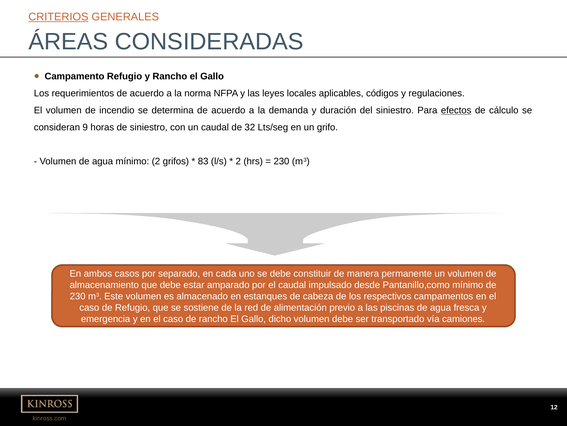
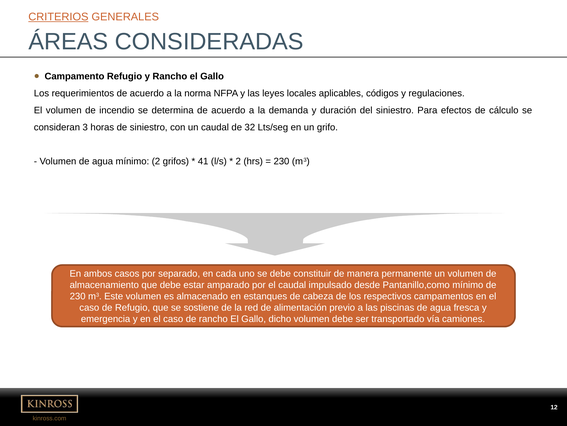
efectos underline: present -> none (456, 110)
9: 9 -> 3 (85, 127)
83: 83 -> 41 (203, 161)
